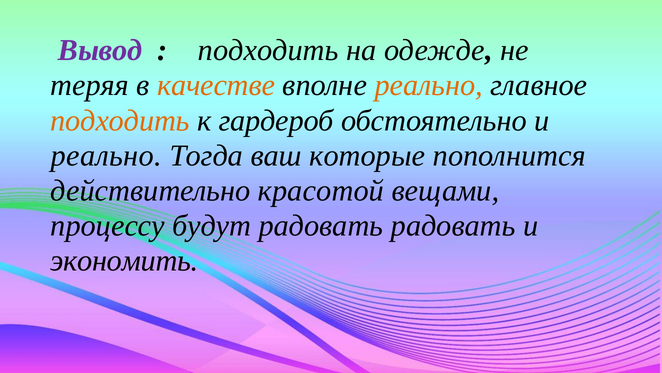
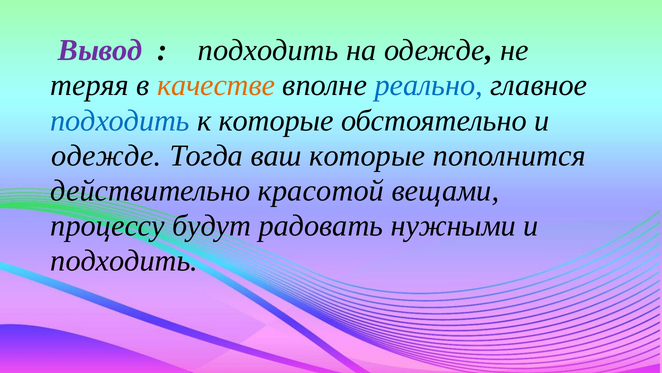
реально colour: orange -> blue (429, 85)
подходить colour: orange -> blue (120, 120)
к гардероб: гардероб -> которые (276, 120)
реально: реально -> одежде (106, 155)
радовать радовать: радовать -> нужными (453, 225)
экономить: экономить -> подходить (124, 260)
